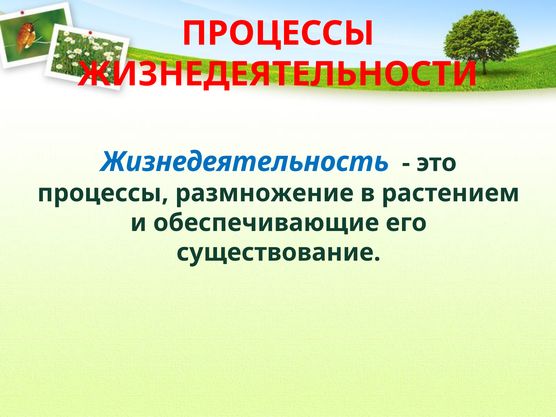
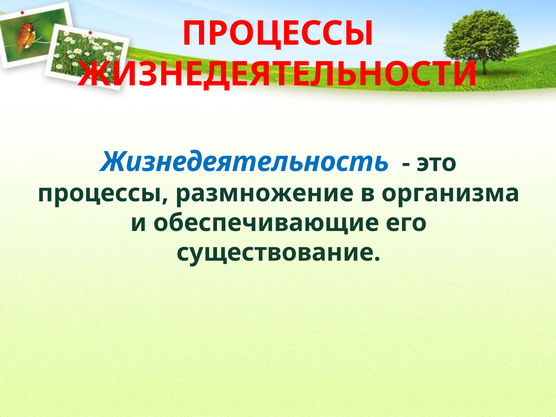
растением: растением -> организма (451, 193)
